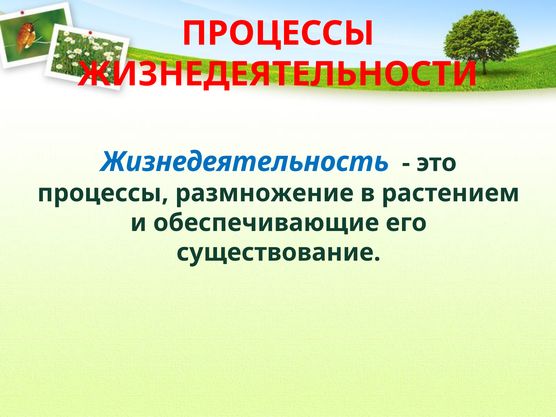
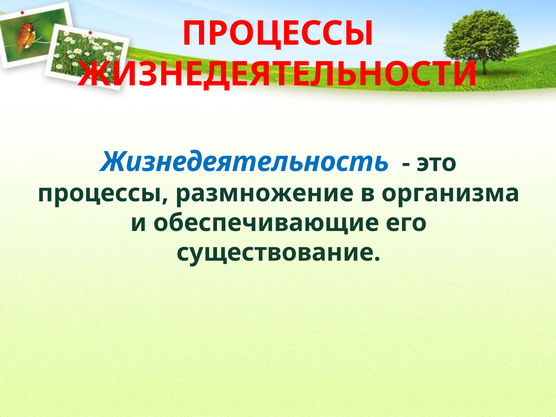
растением: растением -> организма (451, 193)
